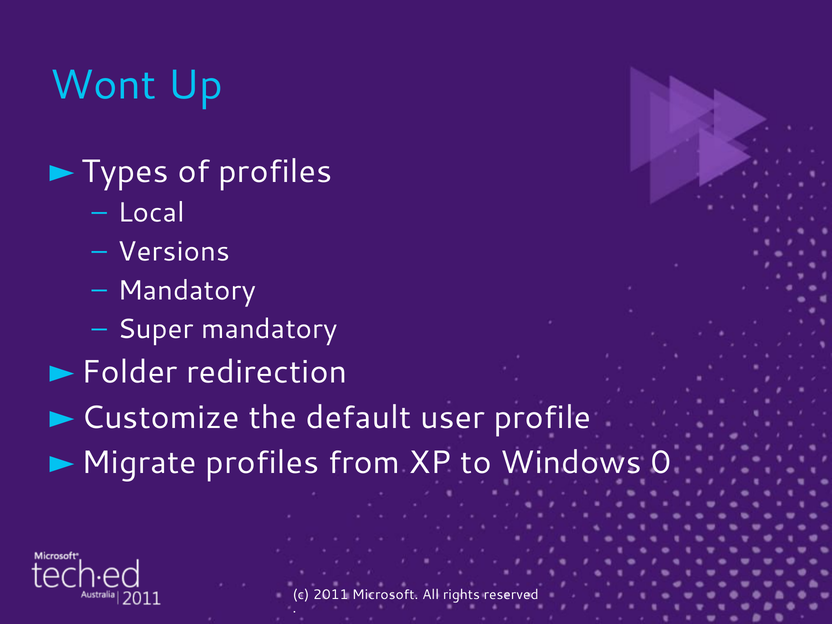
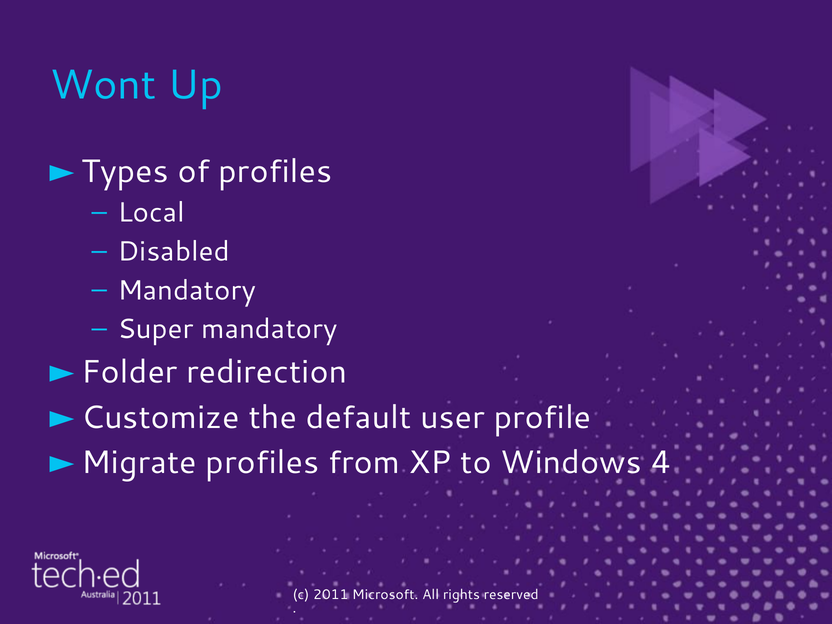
Versions: Versions -> Disabled (174, 252)
0: 0 -> 4 (661, 463)
